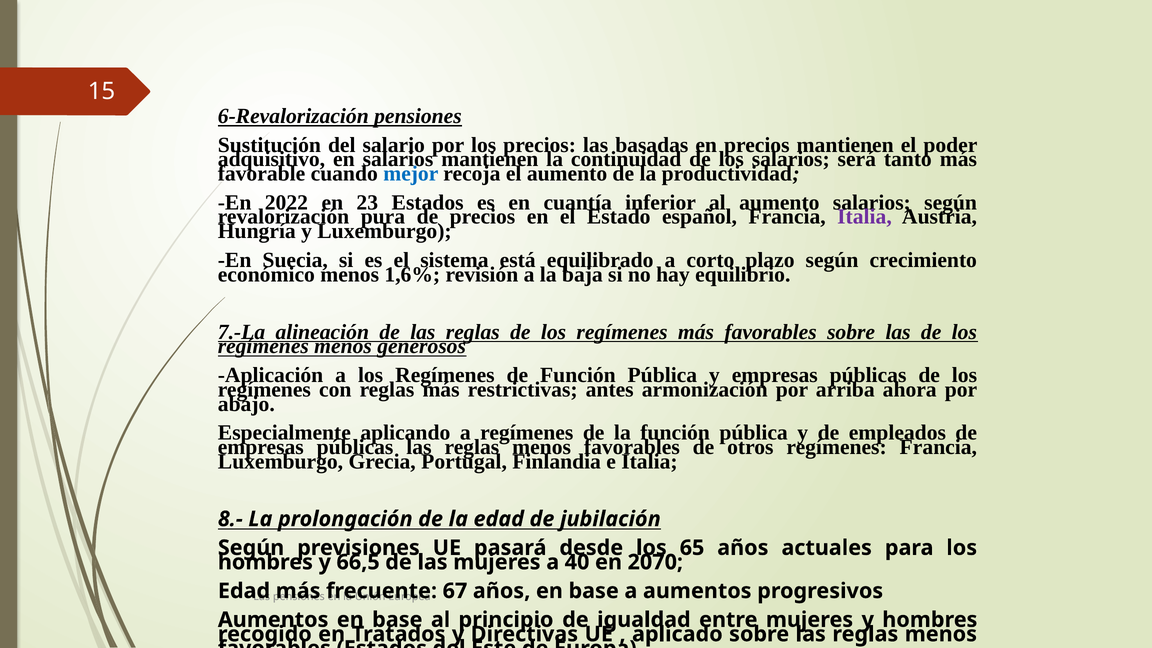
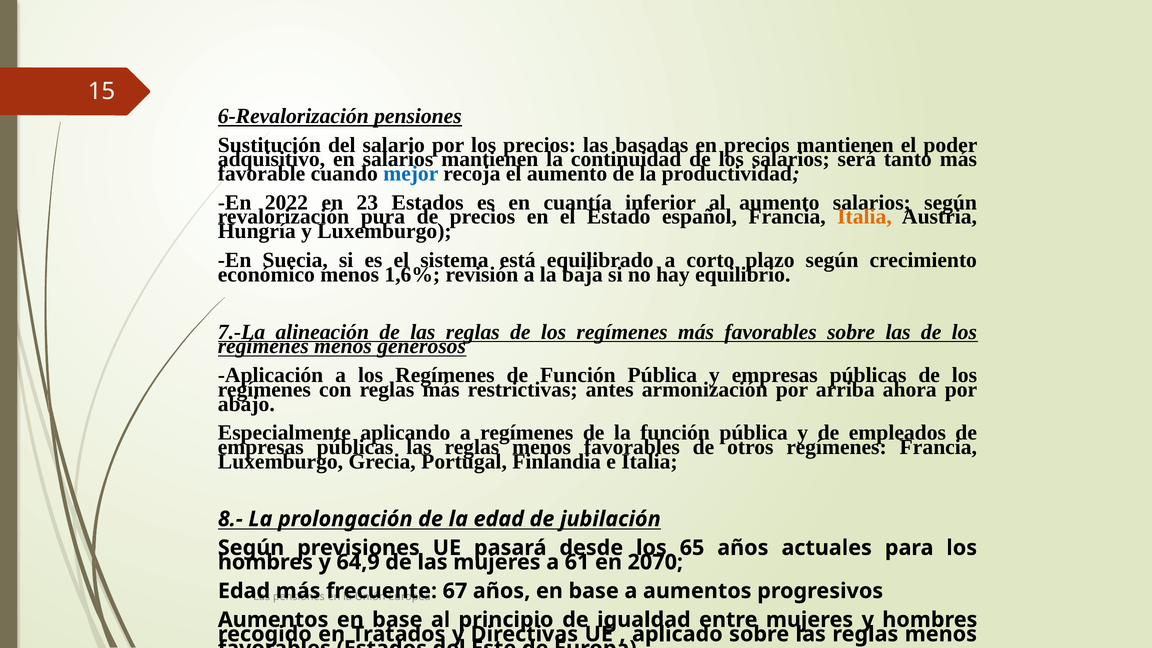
Italia colour: purple -> orange (865, 217)
66,5: 66,5 -> 64,9 (358, 562)
40: 40 -> 61 (577, 562)
